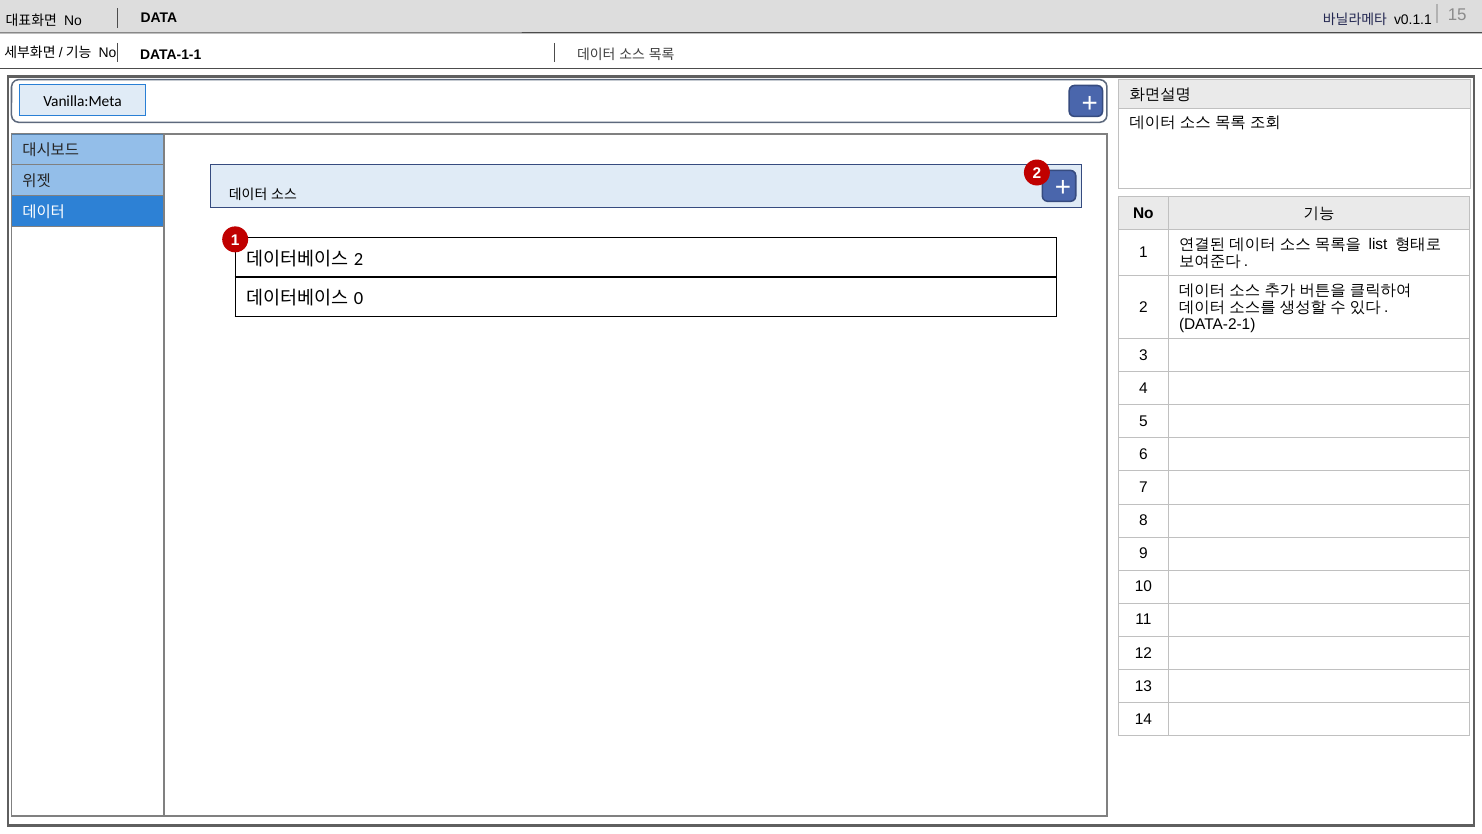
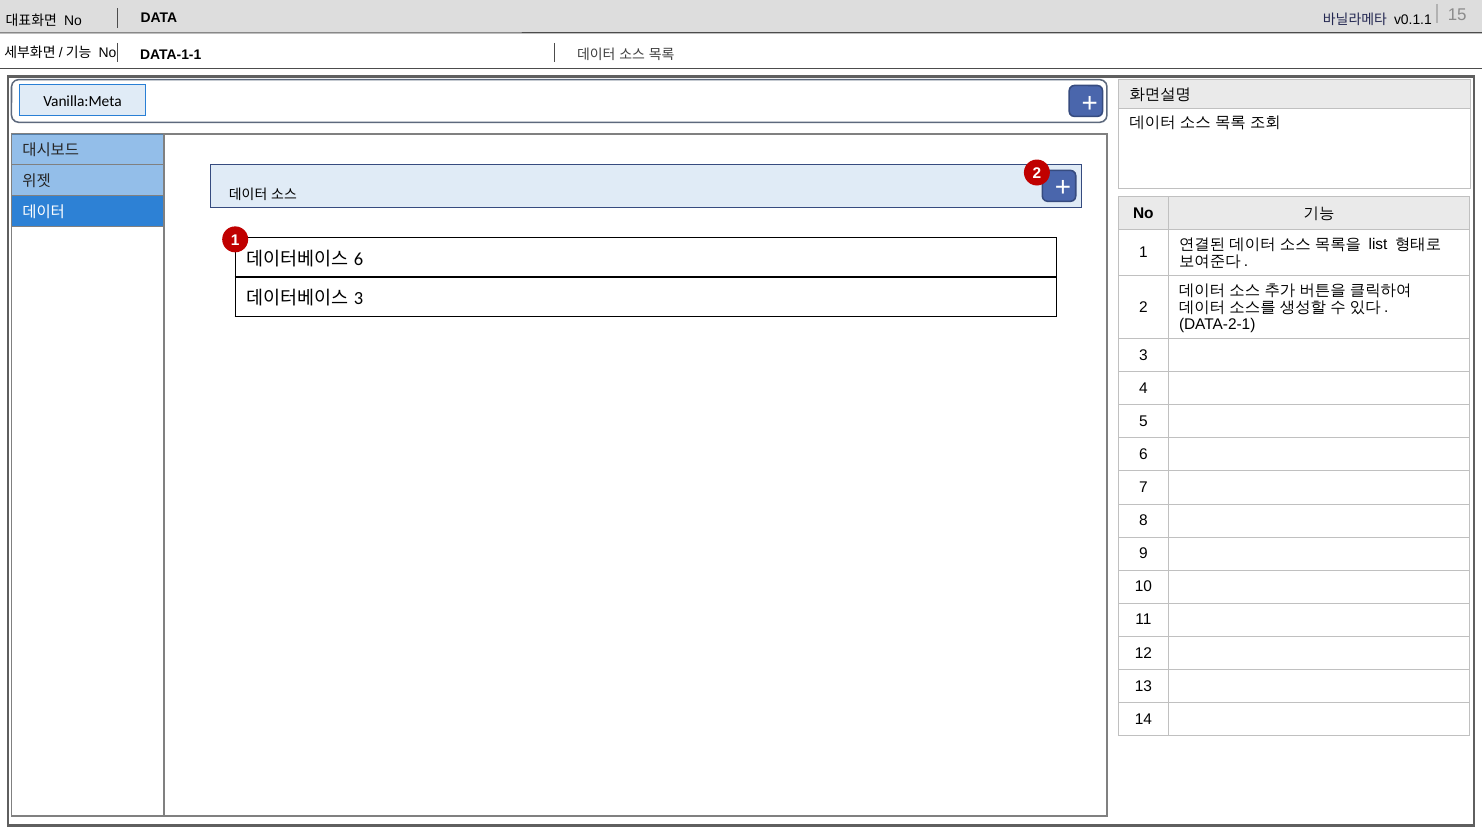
2: 2 -> 6 (359, 259)
0: 0 -> 3 (359, 299)
